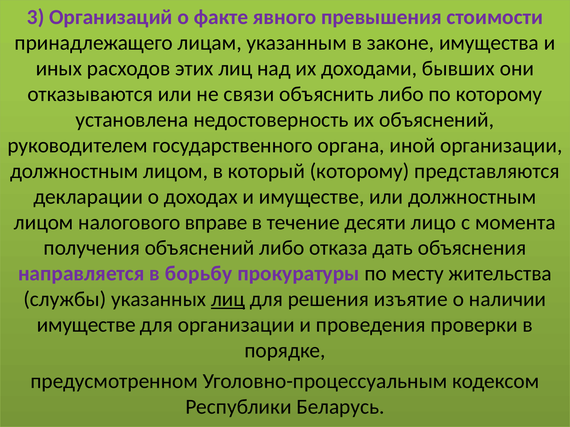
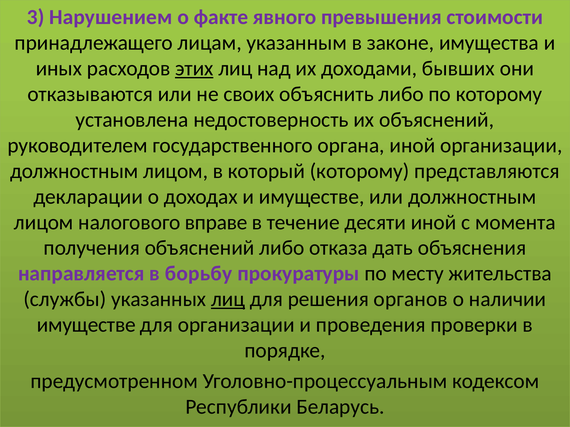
Организаций: Организаций -> Нарушением (111, 17)
этих underline: none -> present (194, 69)
связи: связи -> своих (249, 94)
десяти лицо: лицо -> иной (434, 223)
изъятие: изъятие -> органов (411, 300)
